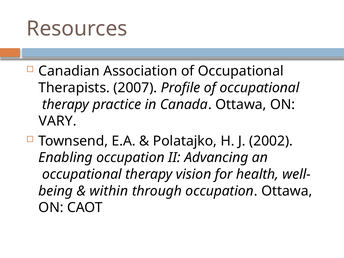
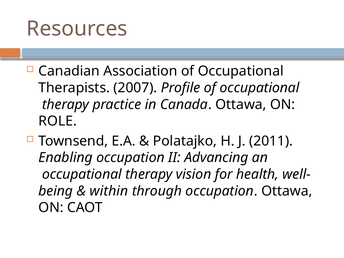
VARY: VARY -> ROLE (58, 121)
2002: 2002 -> 2011 (271, 141)
